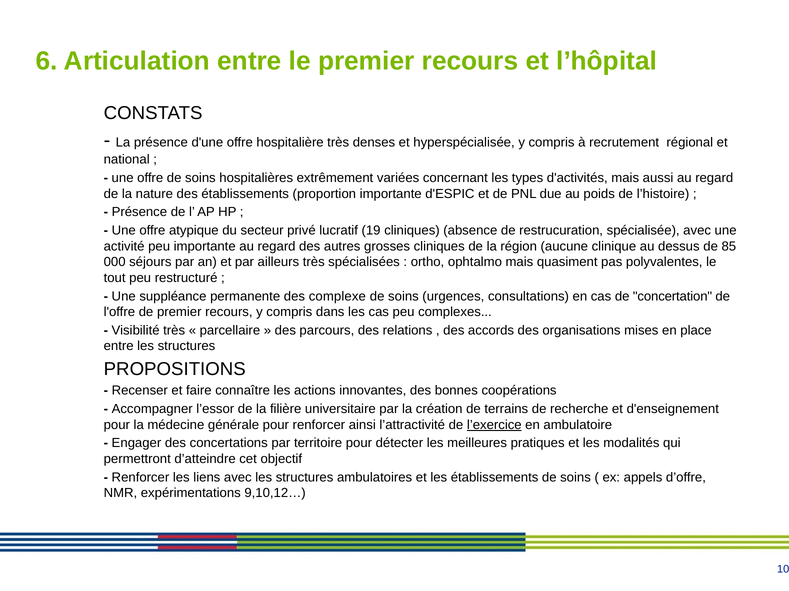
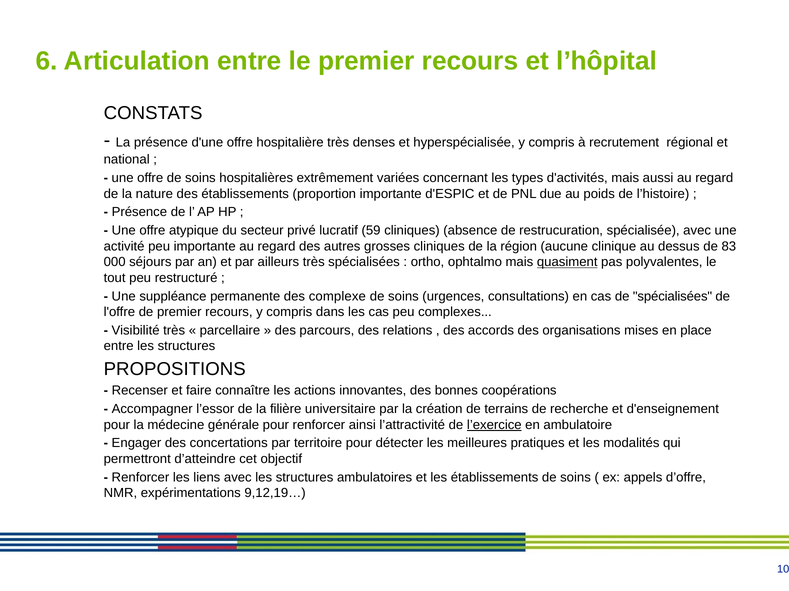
19: 19 -> 59 (371, 231)
85: 85 -> 83 (729, 247)
quasiment underline: none -> present (567, 262)
de concertation: concertation -> spécialisées (673, 297)
9,10,12…: 9,10,12… -> 9,12,19… (275, 494)
